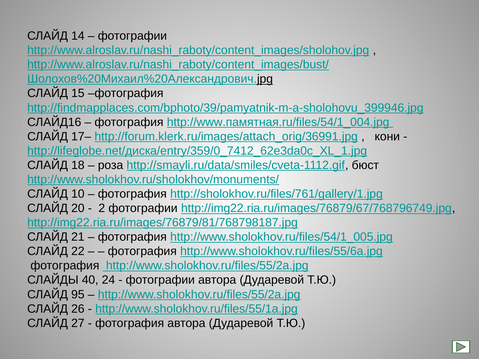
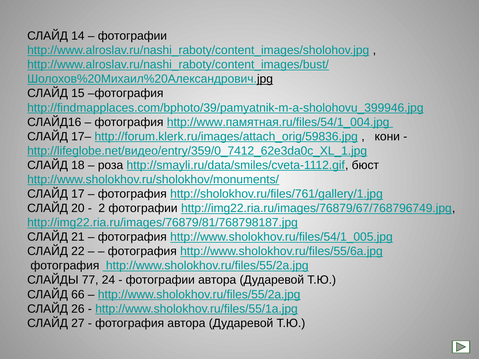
http://forum.klerk.ru/images/attach_orig/36991.jpg: http://forum.klerk.ru/images/attach_orig/36991.jpg -> http://forum.klerk.ru/images/attach_orig/59836.jpg (226, 137)
http://lifeglobe.net/диска/entry/359/0_7412_62e3da0c_XL_1.jpg: http://lifeglobe.net/диска/entry/359/0_7412_62e3da0c_XL_1.jpg -> http://lifeglobe.net/видео/entry/359/0_7412_62e3da0c_XL_1.jpg (197, 151)
10: 10 -> 17 (78, 194)
40: 40 -> 77 (90, 280)
95: 95 -> 66 (78, 295)
